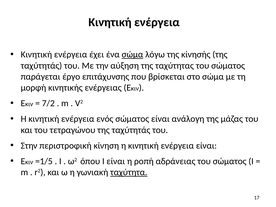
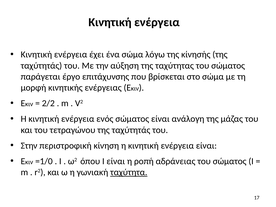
σώμα underline: present -> none (132, 55)
7/2: 7/2 -> 2/2 (48, 103)
=1/5: =1/5 -> =1/0 (44, 161)
